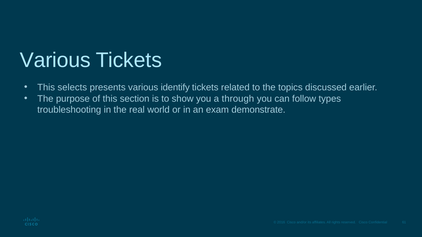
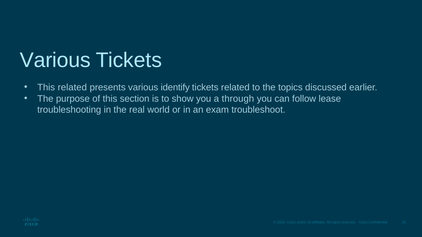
This selects: selects -> related (72, 88)
types: types -> lease (330, 99)
demonstrate: demonstrate -> troubleshoot (258, 110)
